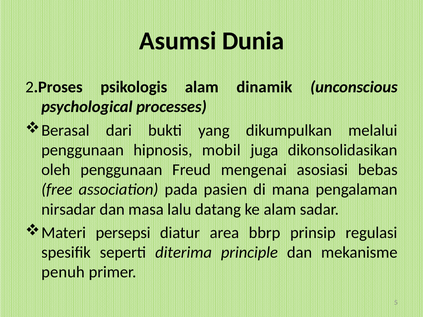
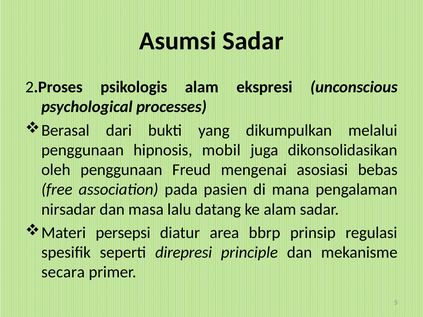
Asumsi Dunia: Dunia -> Sadar (253, 41)
dinamik: dinamik -> ekspresi (264, 87)
diterima: diterima -> direpresi (184, 253)
penuh: penuh -> secara (63, 272)
